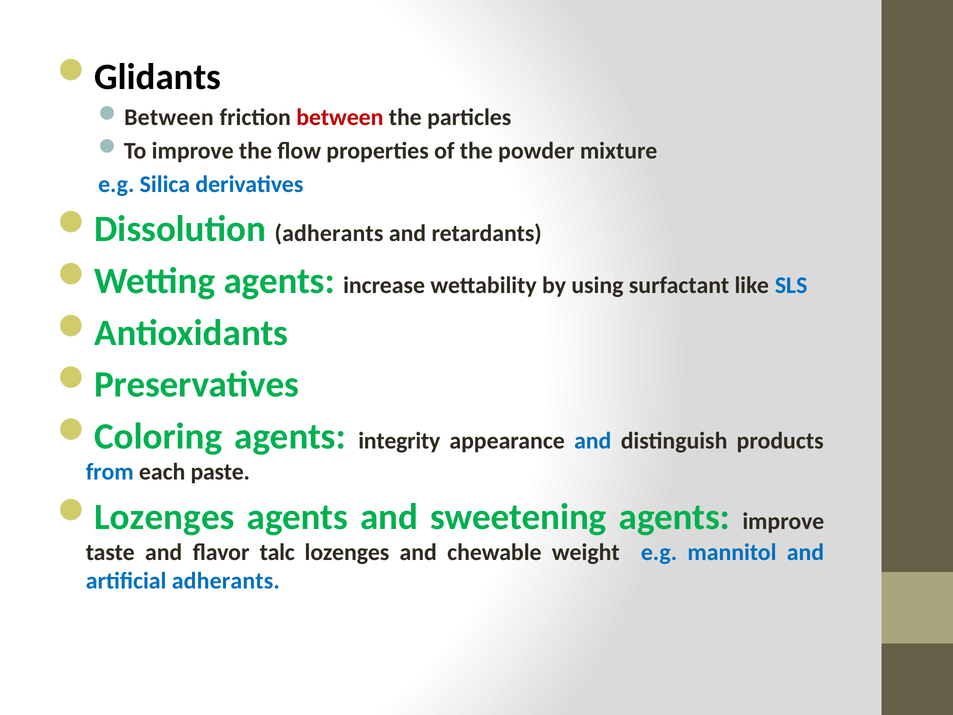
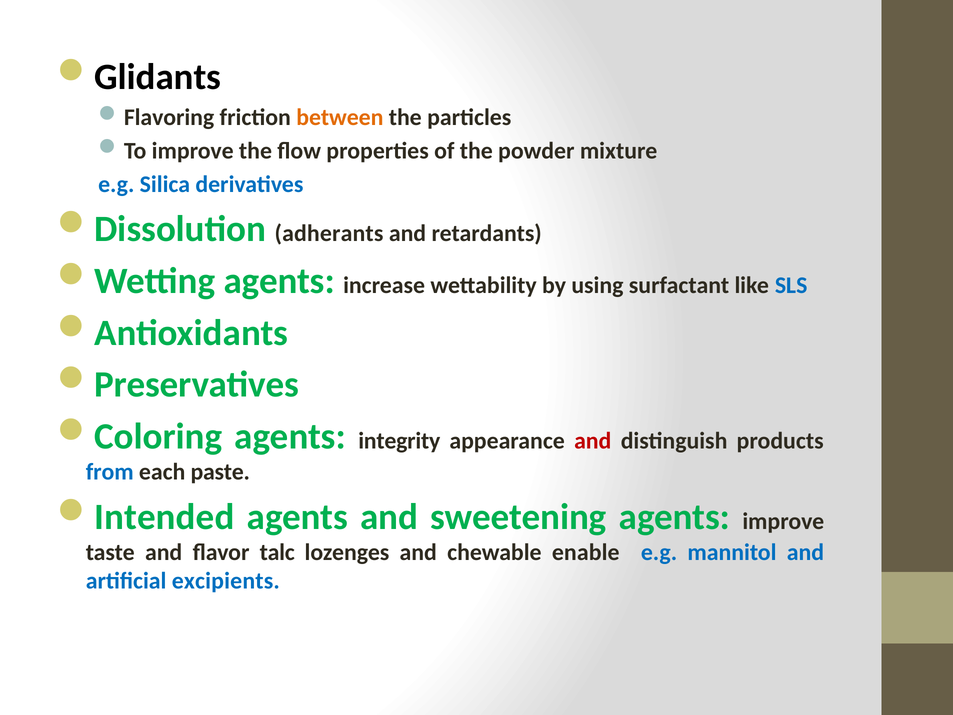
Between: Between -> Flavoring (169, 118)
between colour: red -> orange (340, 118)
and colour: blue -> red (593, 441)
Lozenges: Lozenges -> Intended (164, 517)
weight: weight -> enable (586, 552)
artificial adherants: adherants -> excipients (226, 581)
